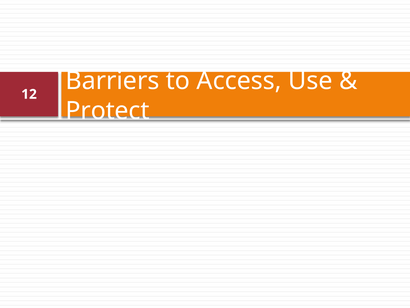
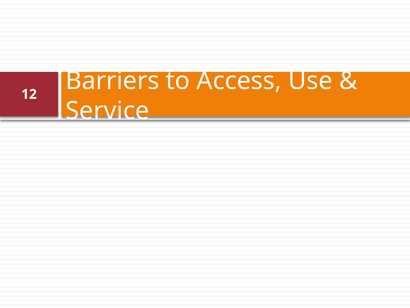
Protect: Protect -> Service (107, 111)
